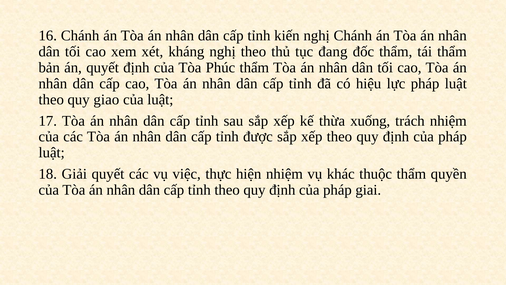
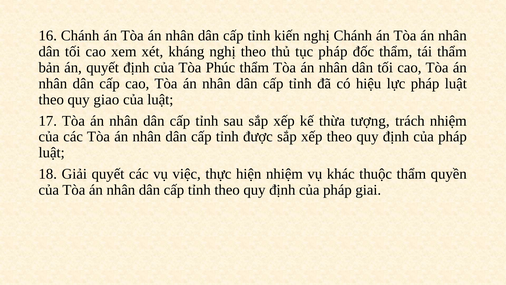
tục đang: đang -> pháp (333, 52)
xuống: xuống -> tượng (370, 121)
